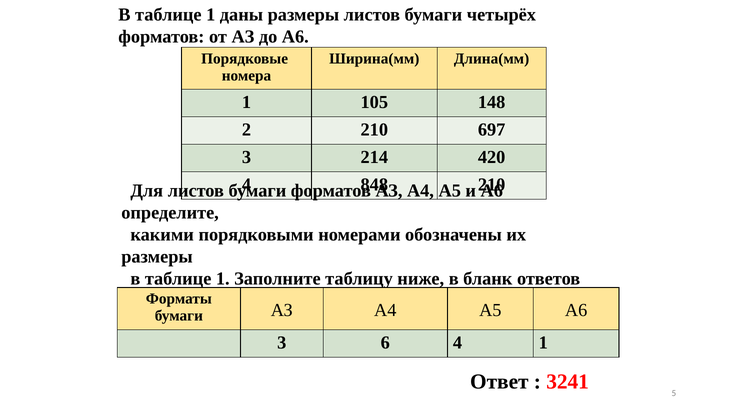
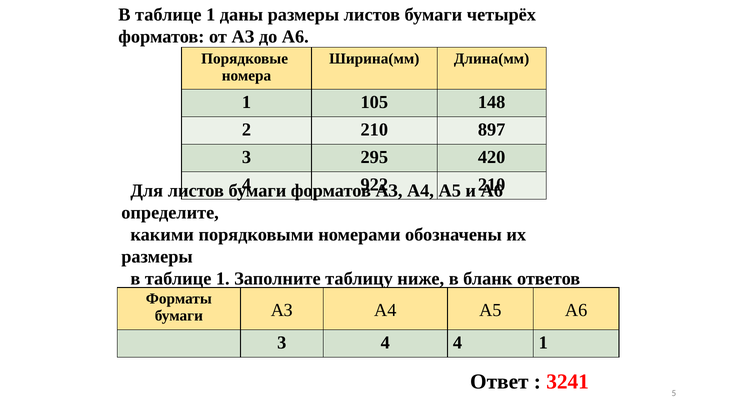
697: 697 -> 897 (492, 130)
214: 214 -> 295 (374, 157)
848: 848 -> 922 (374, 185)
3 6: 6 -> 4 (385, 342)
